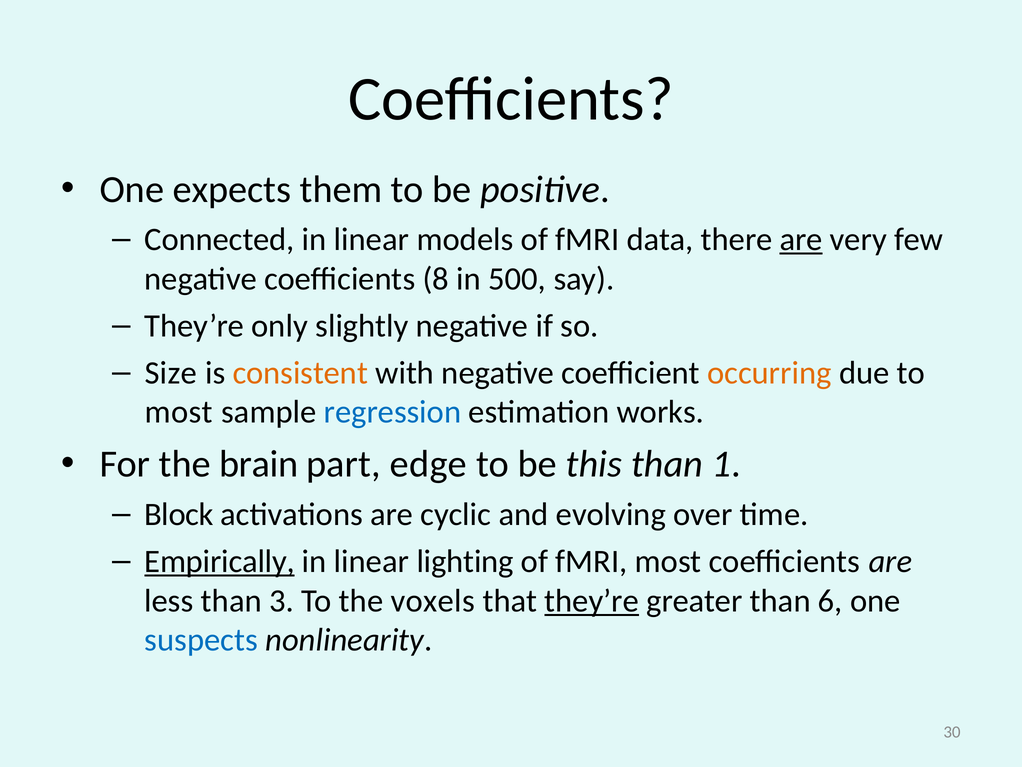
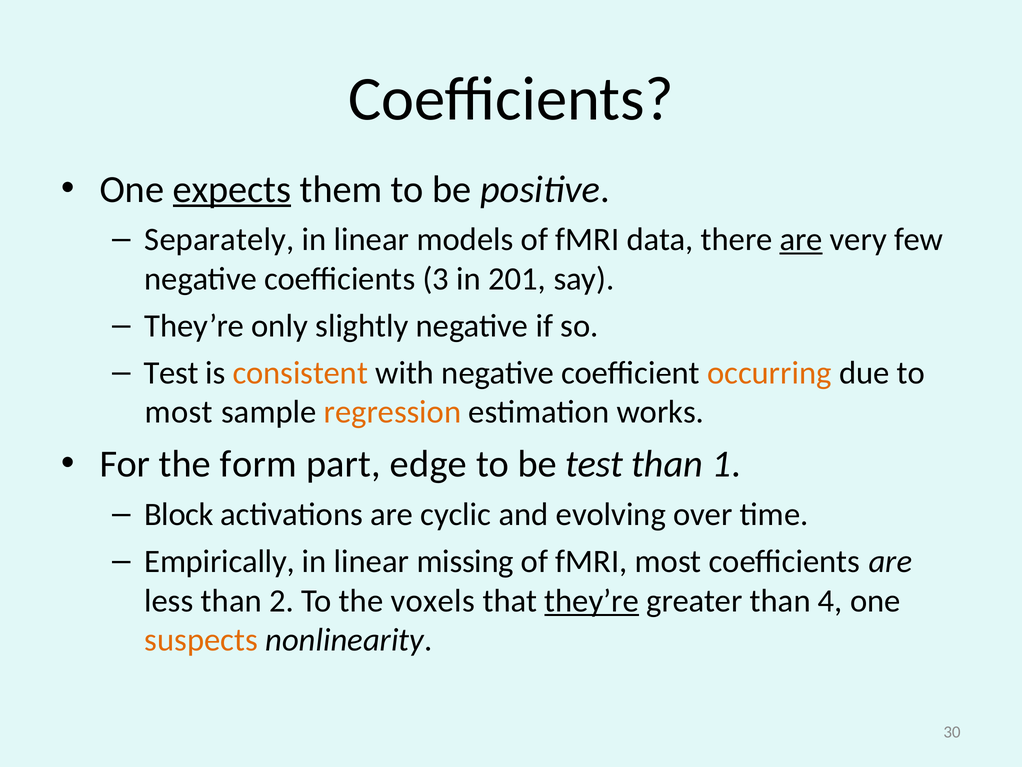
expects underline: none -> present (232, 189)
Connected: Connected -> Separately (219, 239)
8: 8 -> 3 (436, 279)
500: 500 -> 201 (517, 279)
Size: Size -> Test (171, 373)
regression colour: blue -> orange (393, 412)
brain: brain -> form (258, 464)
be this: this -> test (594, 464)
Empirically underline: present -> none (220, 561)
lighting: lighting -> missing (465, 561)
3: 3 -> 2 (281, 600)
6: 6 -> 4 (830, 600)
suspects colour: blue -> orange (201, 640)
